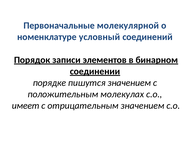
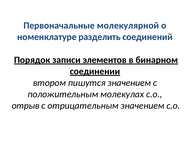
условный: условный -> разделить (100, 37)
порядке: порядке -> втором (49, 82)
имеет: имеет -> отрыв (26, 105)
